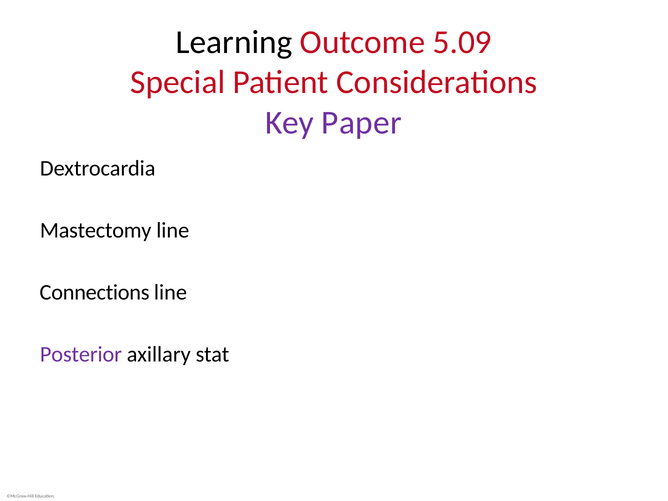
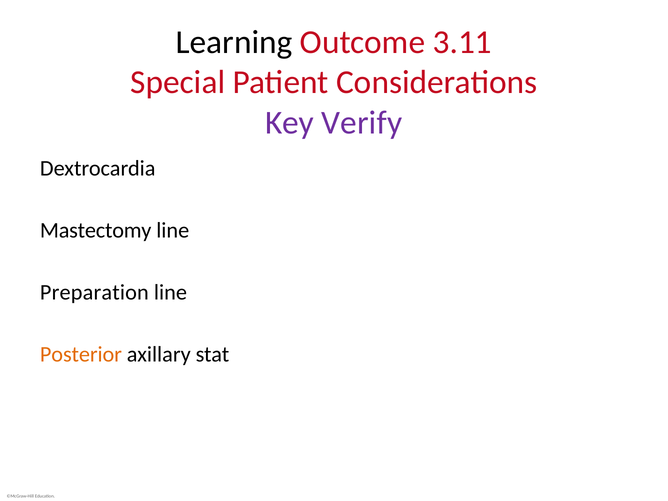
5.09: 5.09 -> 3.11 (462, 42)
Paper: Paper -> Verify (362, 123)
Connections: Connections -> Preparation (94, 292)
Posterior colour: purple -> orange (81, 354)
